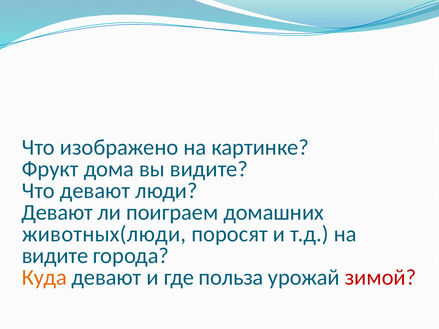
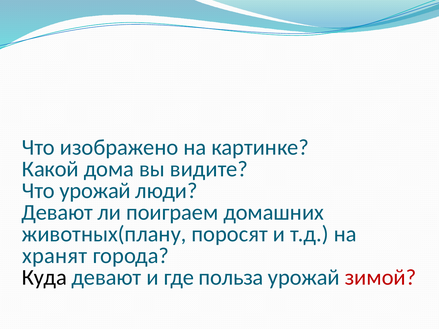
Фрукт: Фрукт -> Какой (50, 169)
Что девают: девают -> урожай (95, 191)
животных(люди: животных(люди -> животных(плану (104, 234)
видите: видите -> хранят (55, 256)
Куда colour: orange -> black (44, 278)
